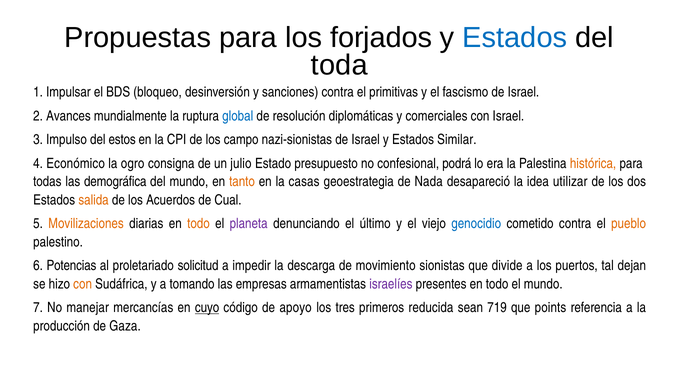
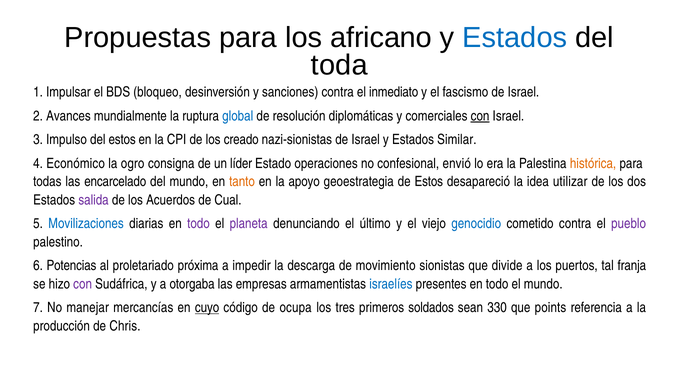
forjados: forjados -> africano (381, 38)
primitivas: primitivas -> inmediato (394, 92)
con underline: none -> present (480, 116)
campo: campo -> creado (241, 140)
julio: julio -> líder (241, 164)
presupuesto: presupuesto -> operaciones (326, 164)
podrá: podrá -> envió (457, 164)
demográfica: demográfica -> encarcelado (115, 182)
casas: casas -> apoyo (304, 182)
de Nada: Nada -> Estos (429, 182)
salida colour: orange -> purple (94, 200)
Movilizaciones colour: orange -> blue (86, 224)
todo colour: orange -> purple (198, 224)
pueblo colour: orange -> purple (629, 224)
solicitud: solicitud -> próxima (198, 266)
dejan: dejan -> franja (632, 266)
con colour: orange -> purple (83, 284)
tomando: tomando -> otorgaba (192, 284)
israelíes colour: purple -> blue (391, 284)
apoyo: apoyo -> ocupa (296, 308)
reducida: reducida -> soldados (431, 308)
719: 719 -> 330 (497, 308)
Gaza: Gaza -> Chris (125, 326)
